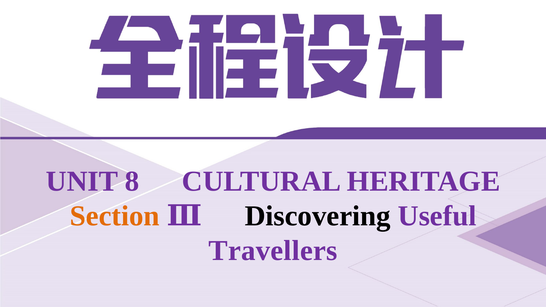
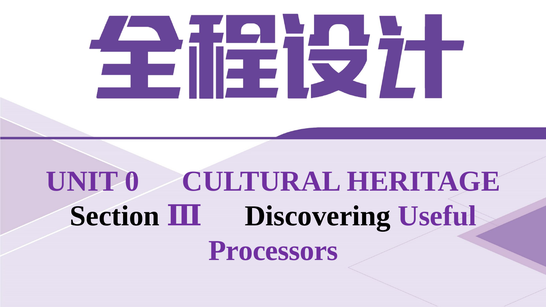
8: 8 -> 0 (132, 181)
Section colour: orange -> black (115, 216)
Travellers: Travellers -> Processors (273, 251)
